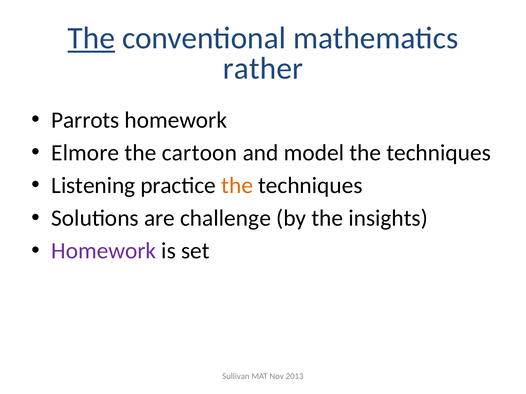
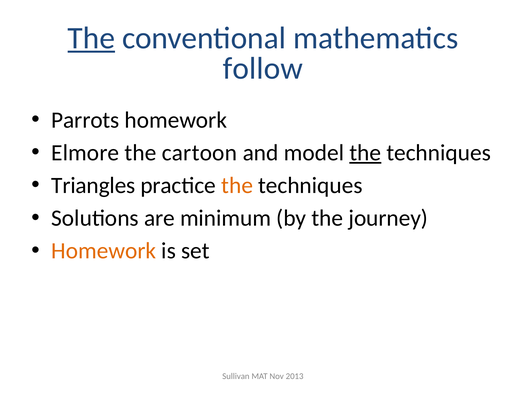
rather: rather -> follow (263, 68)
the underline: none -> present (365, 153)
Listening: Listening -> Triangles (93, 186)
challenge: challenge -> minimum (226, 218)
insights: insights -> journey (388, 218)
Homework colour: purple -> orange (104, 251)
